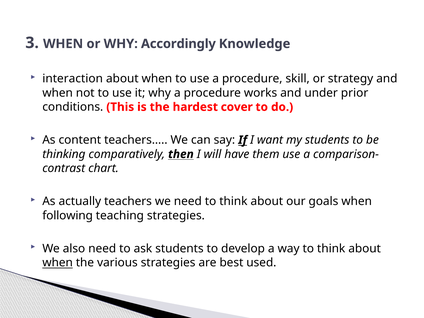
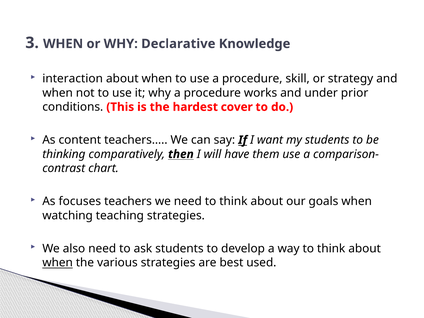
Accordingly: Accordingly -> Declarative (178, 44)
actually: actually -> focuses (80, 201)
following: following -> watching (68, 216)
